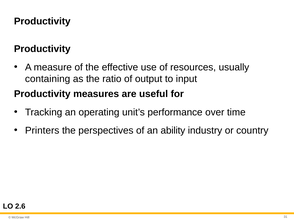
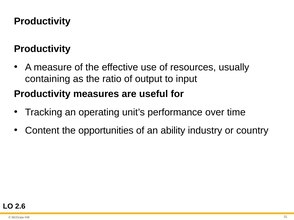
Printers: Printers -> Content (42, 131)
perspectives: perspectives -> opportunities (106, 131)
